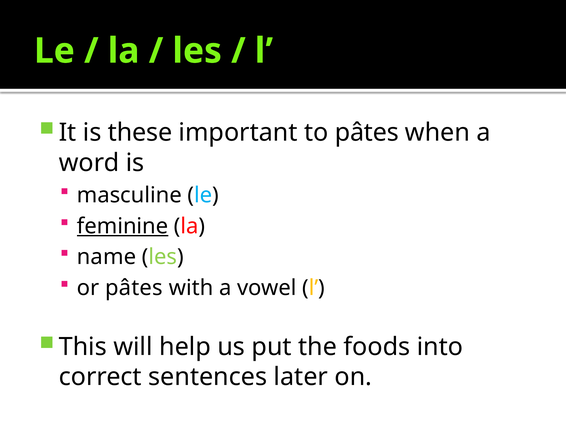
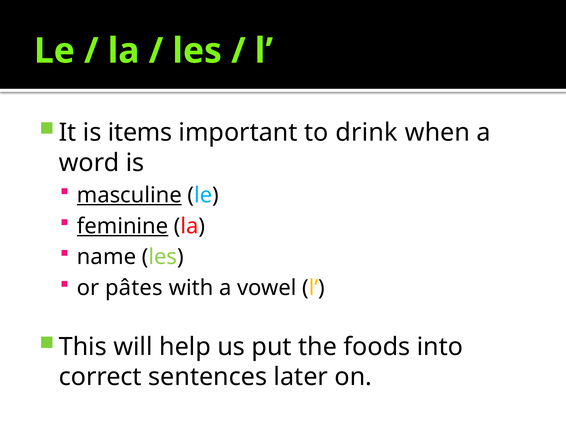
these: these -> items (140, 132)
to pâtes: pâtes -> drink (367, 132)
masculine underline: none -> present (129, 195)
